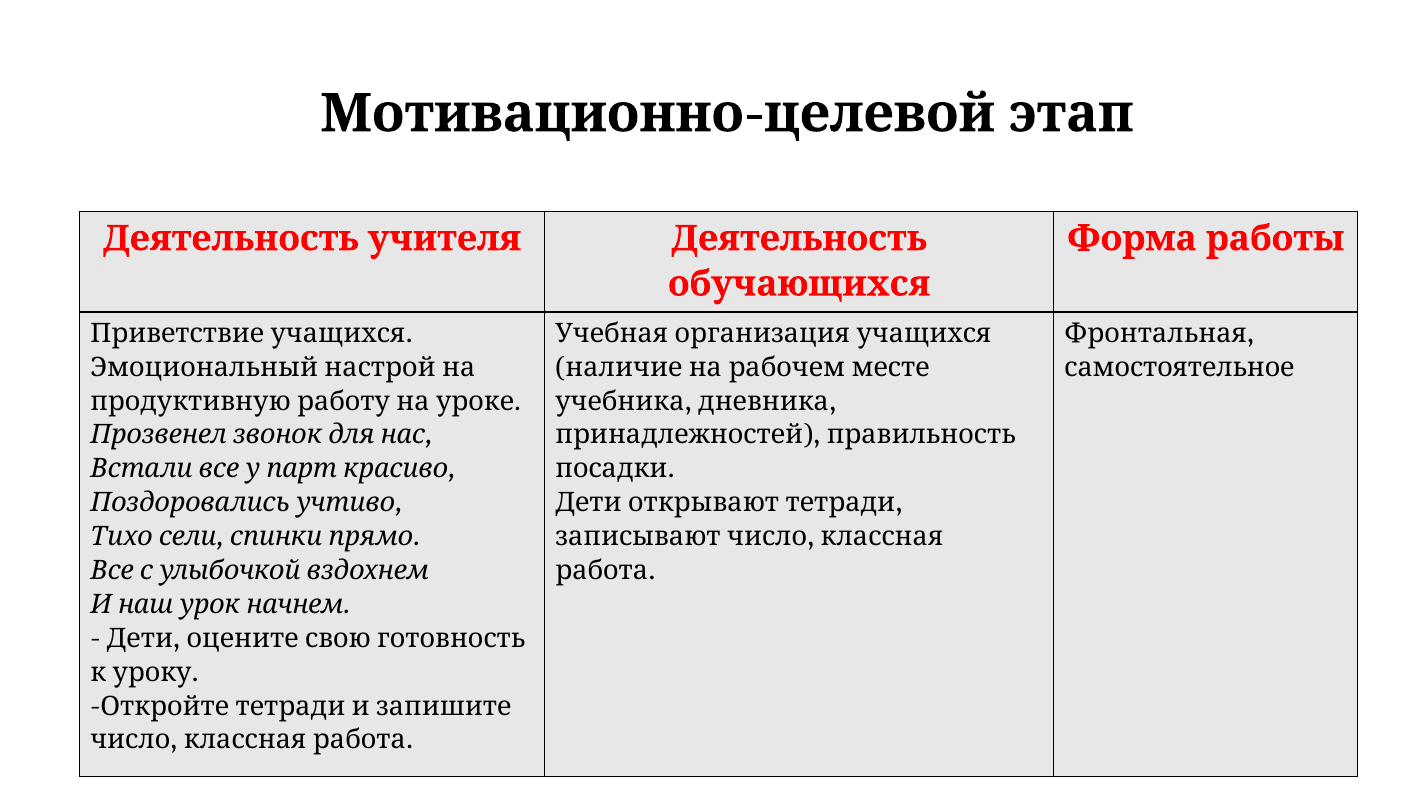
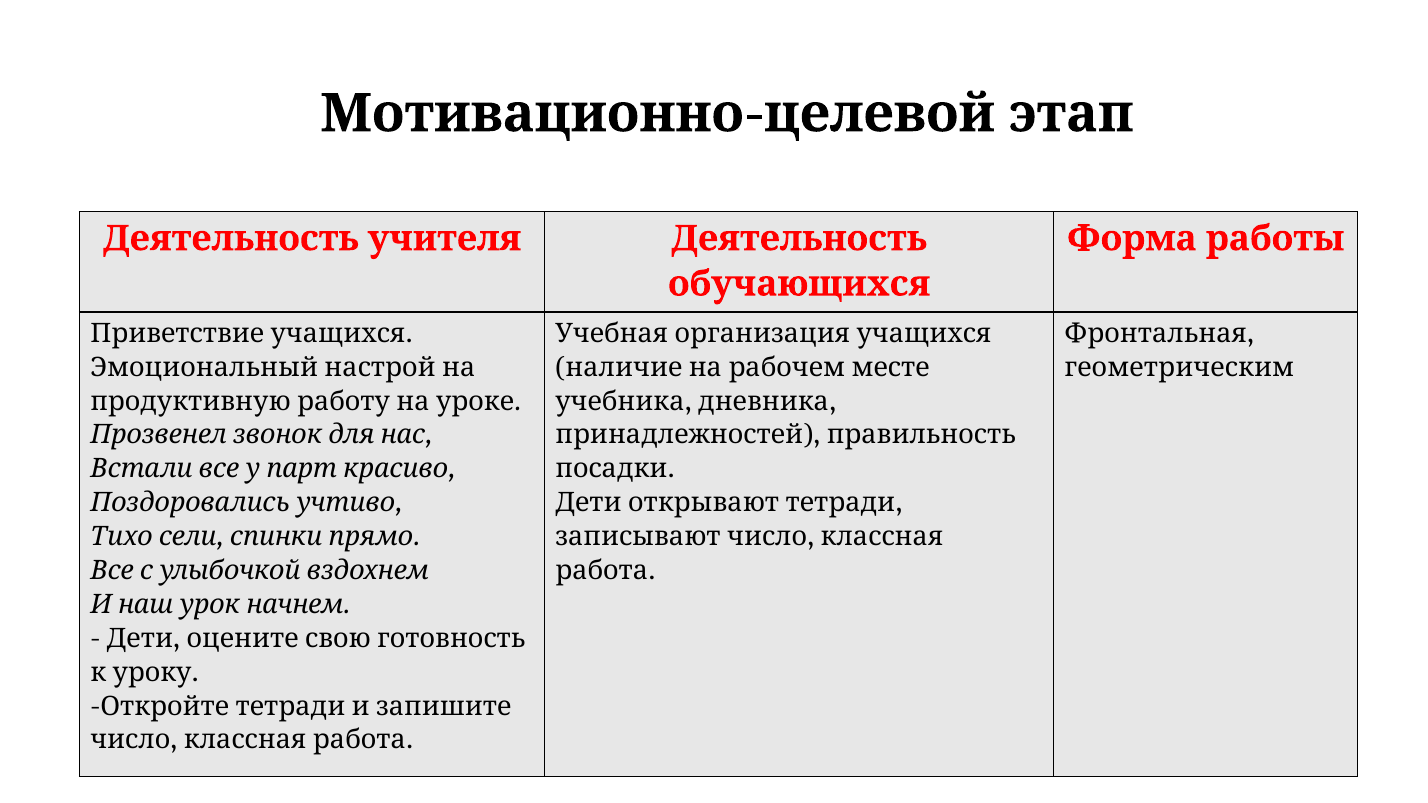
самостоятельное: самостоятельное -> геометрическим (1179, 367)
